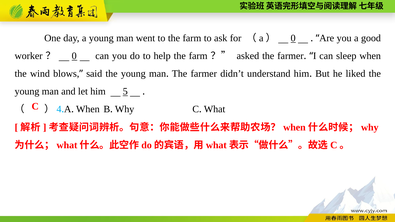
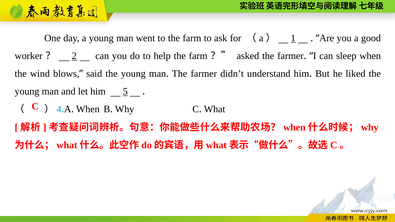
0: 0 -> 1 (293, 38)
0: 0 -> 2 (74, 56)
